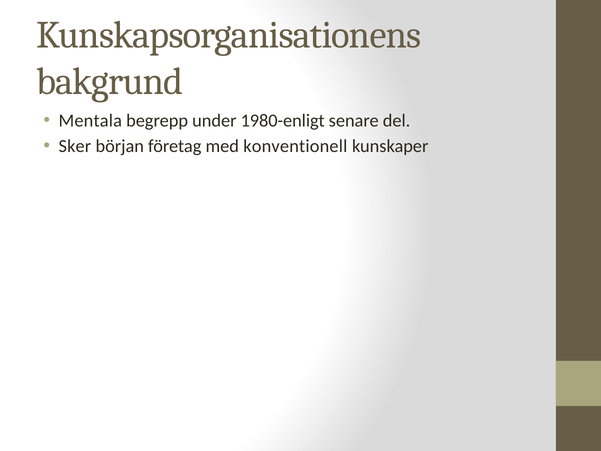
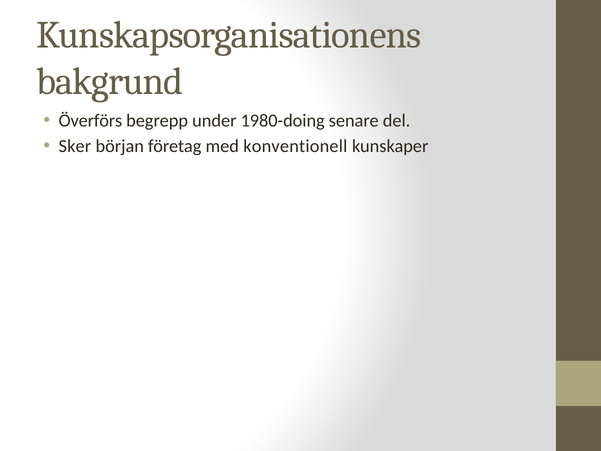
Mentala: Mentala -> Överförs (90, 120)
1980-enligt: 1980-enligt -> 1980-doing (283, 120)
